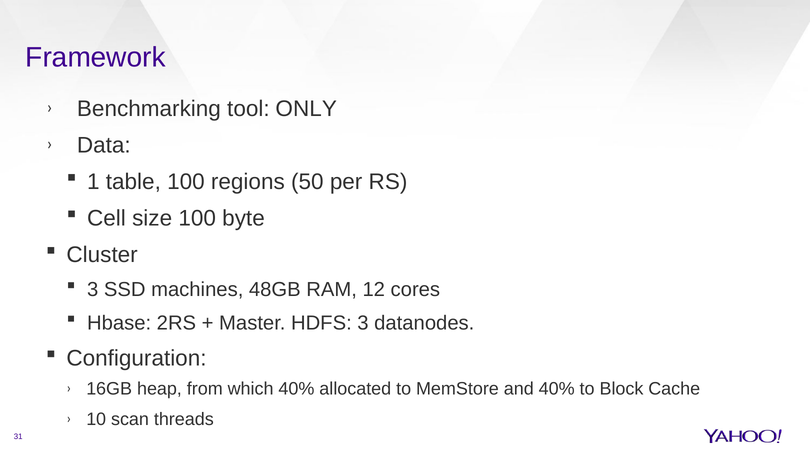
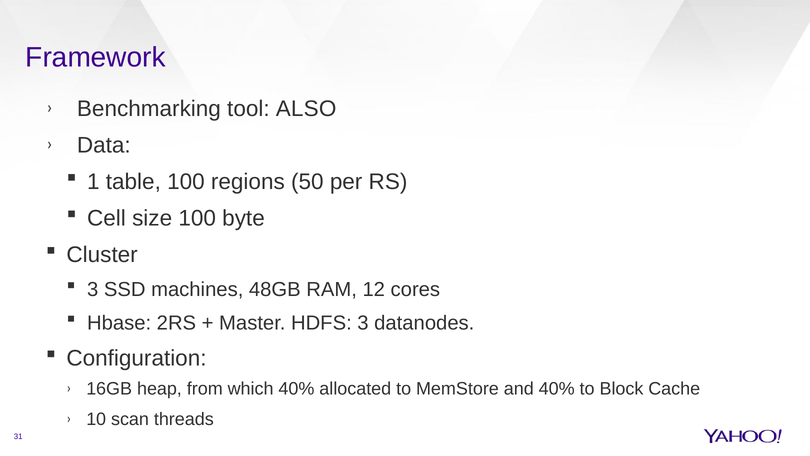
ONLY: ONLY -> ALSO (306, 109)
